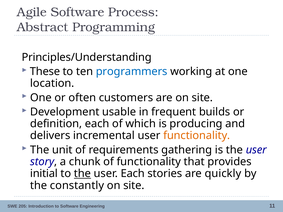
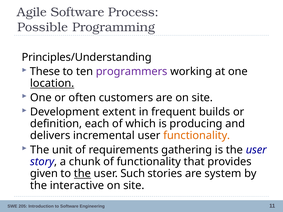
Abstract: Abstract -> Possible (43, 27)
programmers colour: blue -> purple (132, 72)
location underline: none -> present (52, 83)
usable: usable -> extent (119, 112)
initial: initial -> given (44, 174)
user Each: Each -> Such (133, 174)
quickly: quickly -> system (223, 174)
constantly: constantly -> interactive (77, 186)
